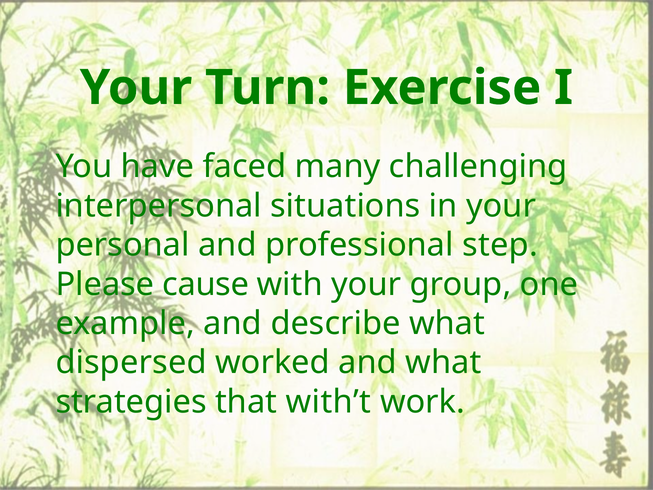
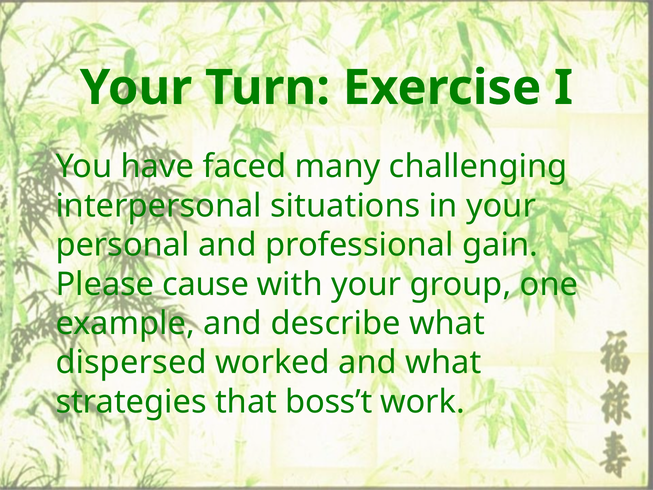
step: step -> gain (500, 245)
with’t: with’t -> boss’t (329, 402)
